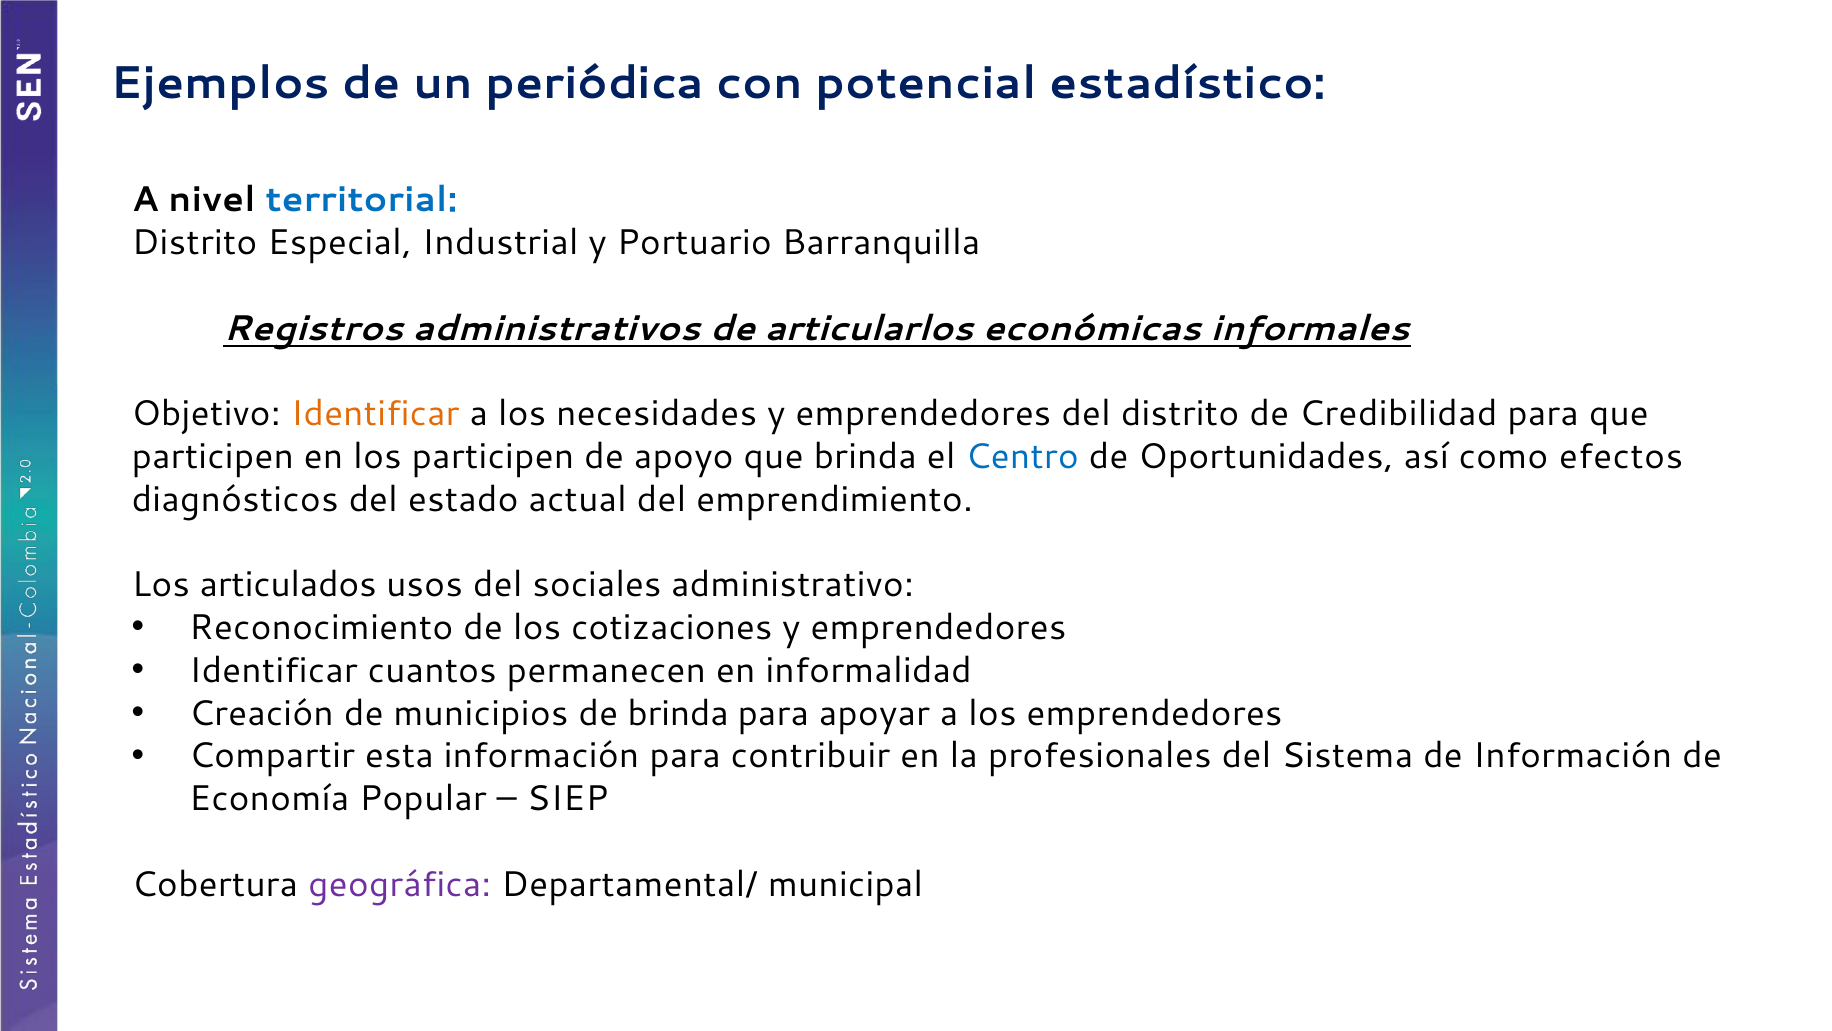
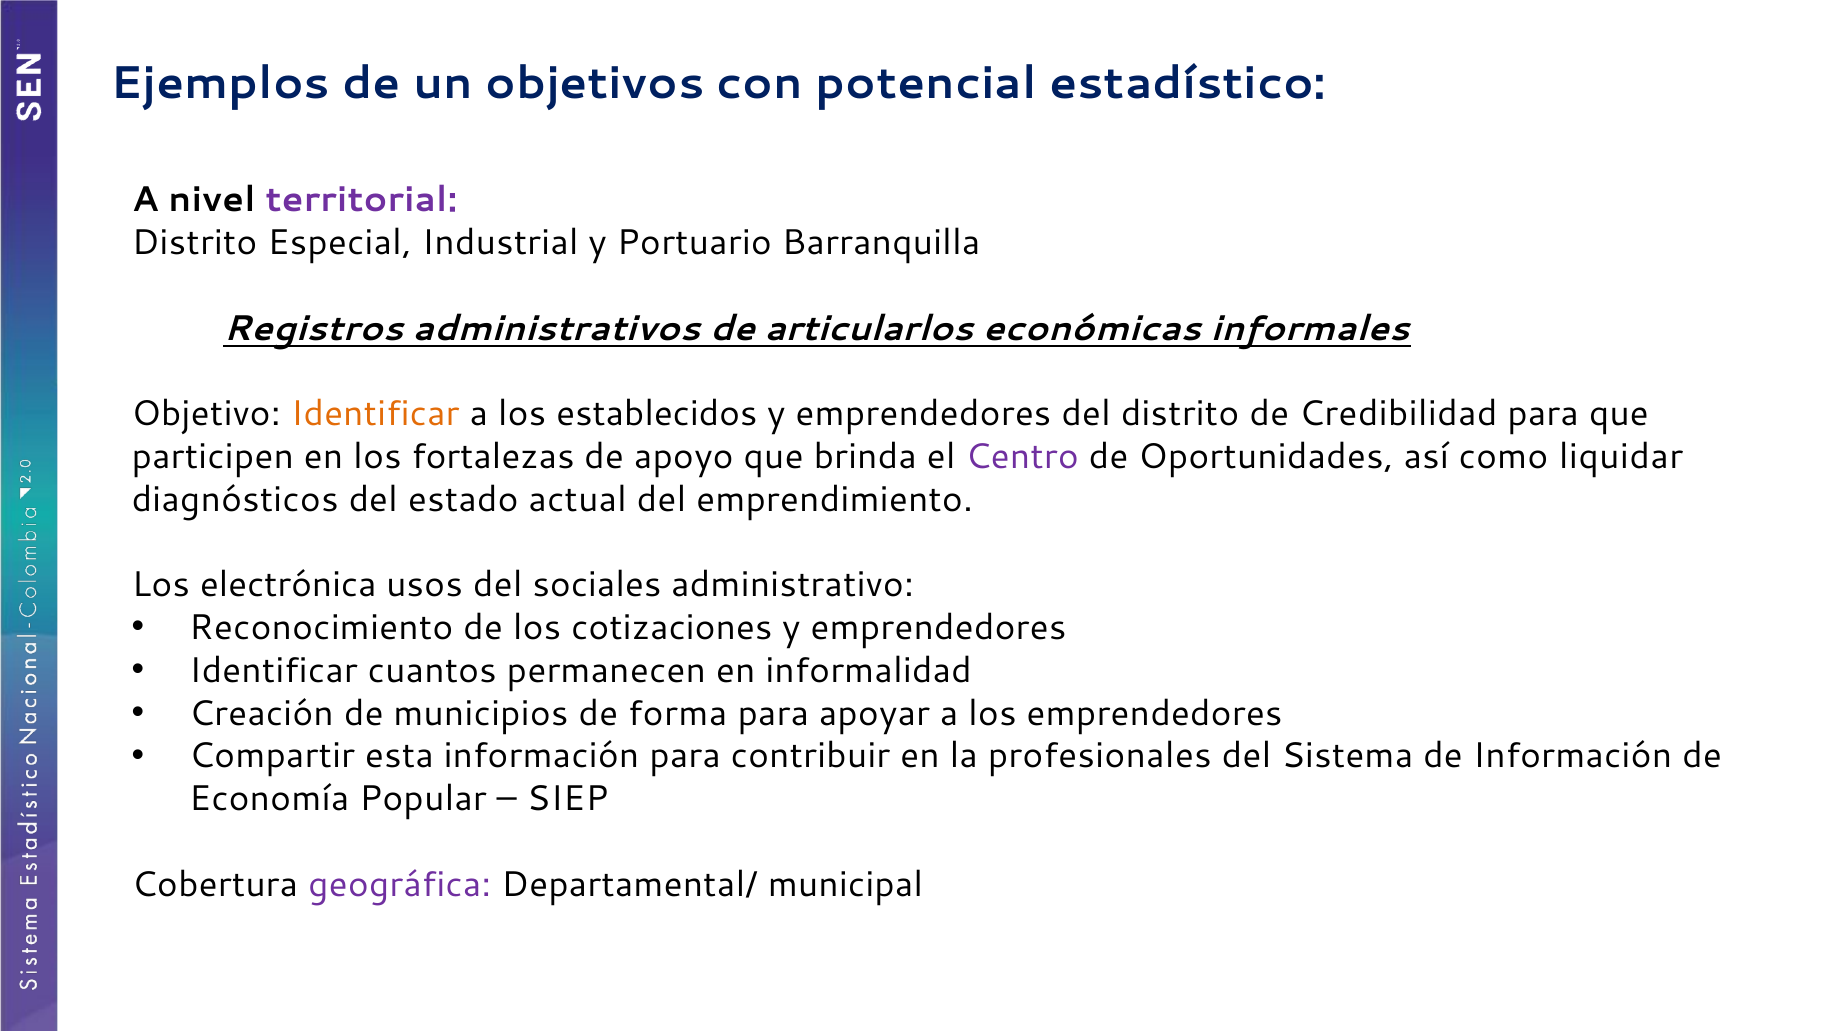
periódica: periódica -> objetivos (595, 83)
territorial colour: blue -> purple (361, 200)
necesidades: necesidades -> establecidos (657, 414)
los participen: participen -> fortalezas (493, 456)
Centro colour: blue -> purple (1022, 456)
efectos: efectos -> liquidar (1621, 456)
articulados: articulados -> electrónica (288, 585)
de brinda: brinda -> forma (678, 713)
